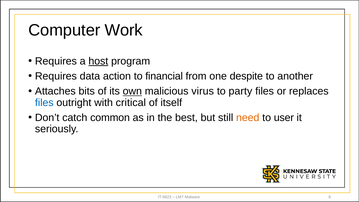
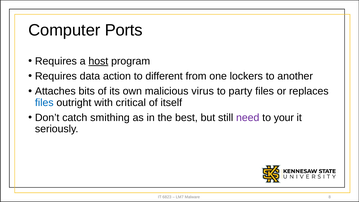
Work: Work -> Ports (124, 30)
financial: financial -> different (164, 76)
despite: despite -> lockers (246, 76)
own underline: present -> none (132, 91)
common: common -> smithing (110, 118)
need colour: orange -> purple (248, 118)
user: user -> your (284, 118)
